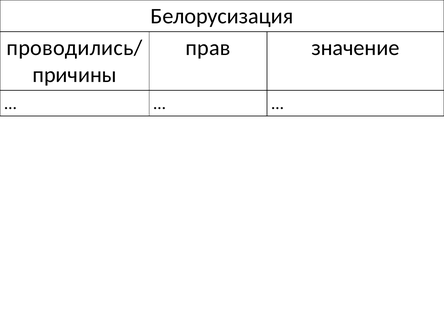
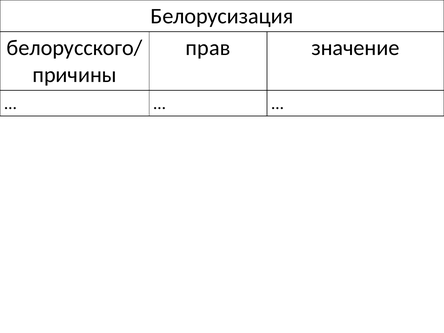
проводились/: проводились/ -> белорусского/ (75, 48)
